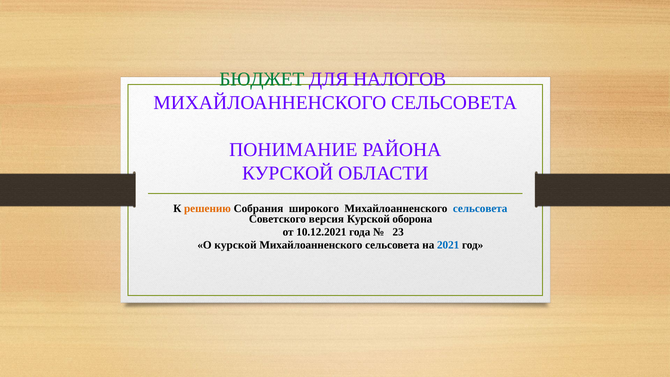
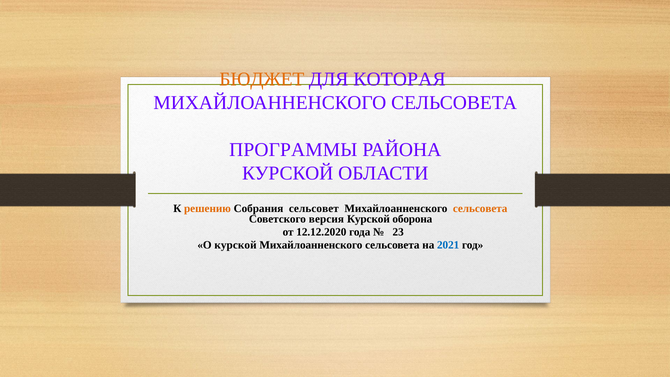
БЮДЖЕТ colour: green -> orange (262, 79)
НАЛОГОВ: НАЛОГОВ -> КОТОРАЯ (399, 79)
ПОНИМАНИЕ: ПОНИМАНИЕ -> ПРОГРАММЫ (293, 150)
широкого: широкого -> сельсовет (314, 208)
сельсовета colour: blue -> orange (480, 208)
10.12.2021: 10.12.2021 -> 12.12.2020 (321, 232)
